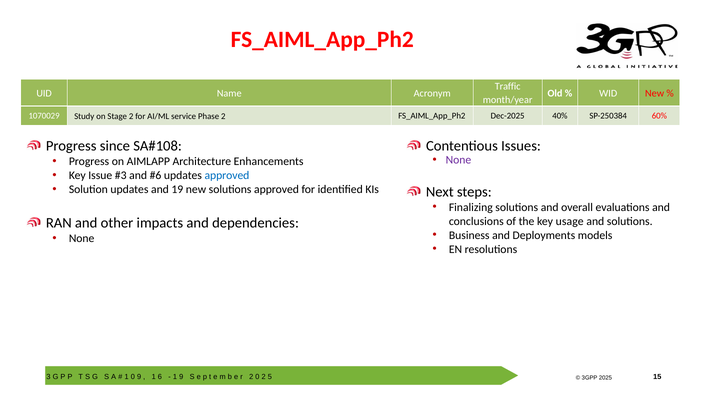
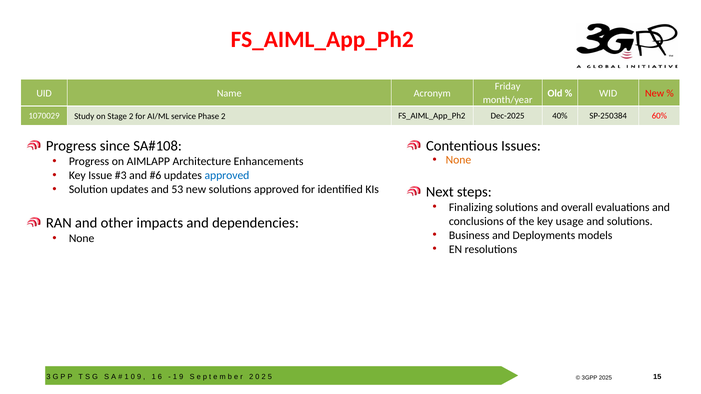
Traffic: Traffic -> Friday (508, 87)
None colour: purple -> orange (458, 160)
19: 19 -> 53 (177, 190)
